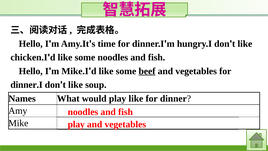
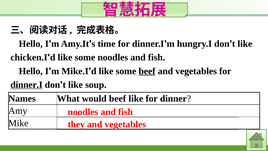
dinner.I underline: none -> present (27, 85)
would play: play -> beef (118, 98)
play: play -> they (76, 124)
